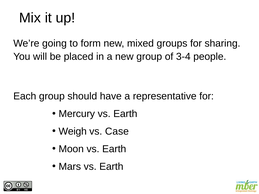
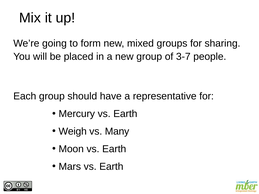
3-4: 3-4 -> 3-7 (183, 57)
Case: Case -> Many (117, 132)
